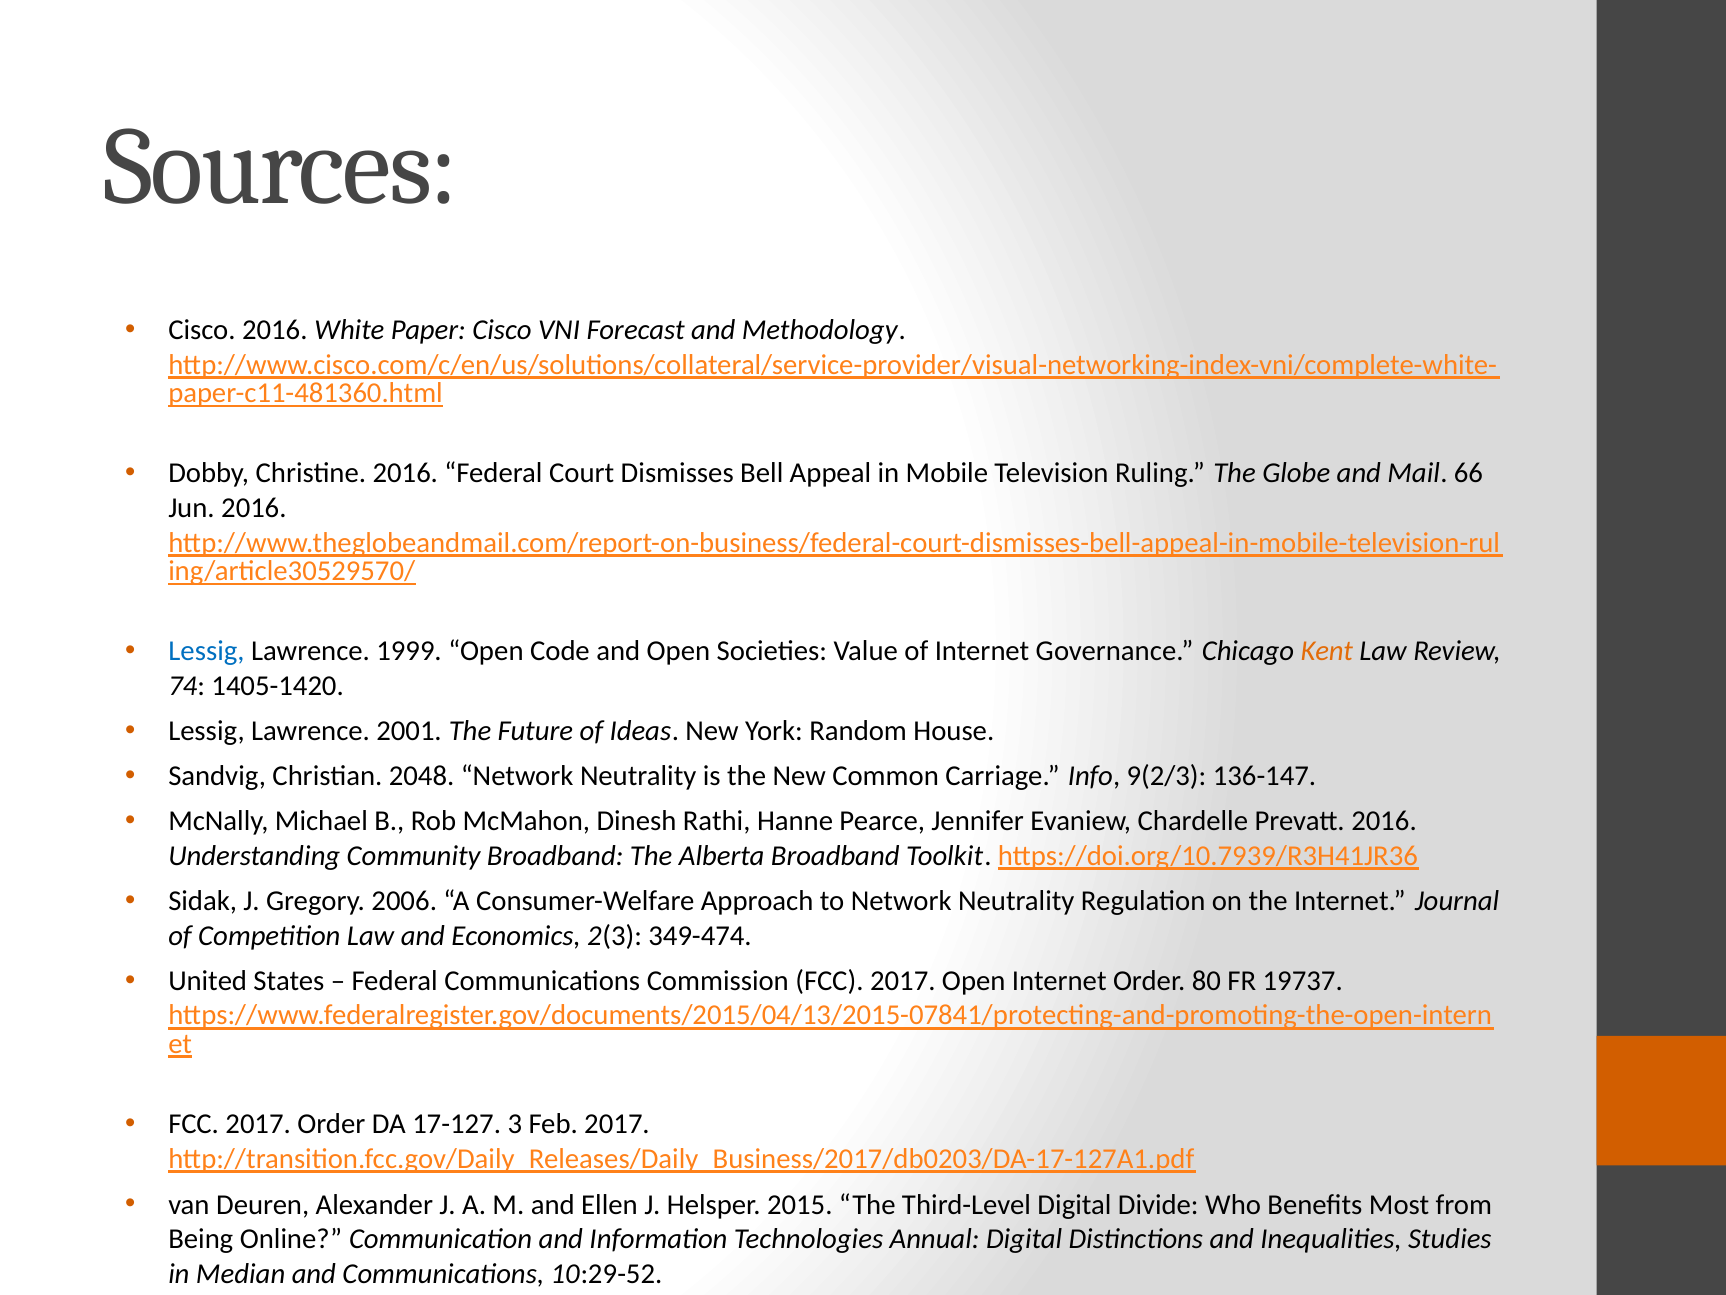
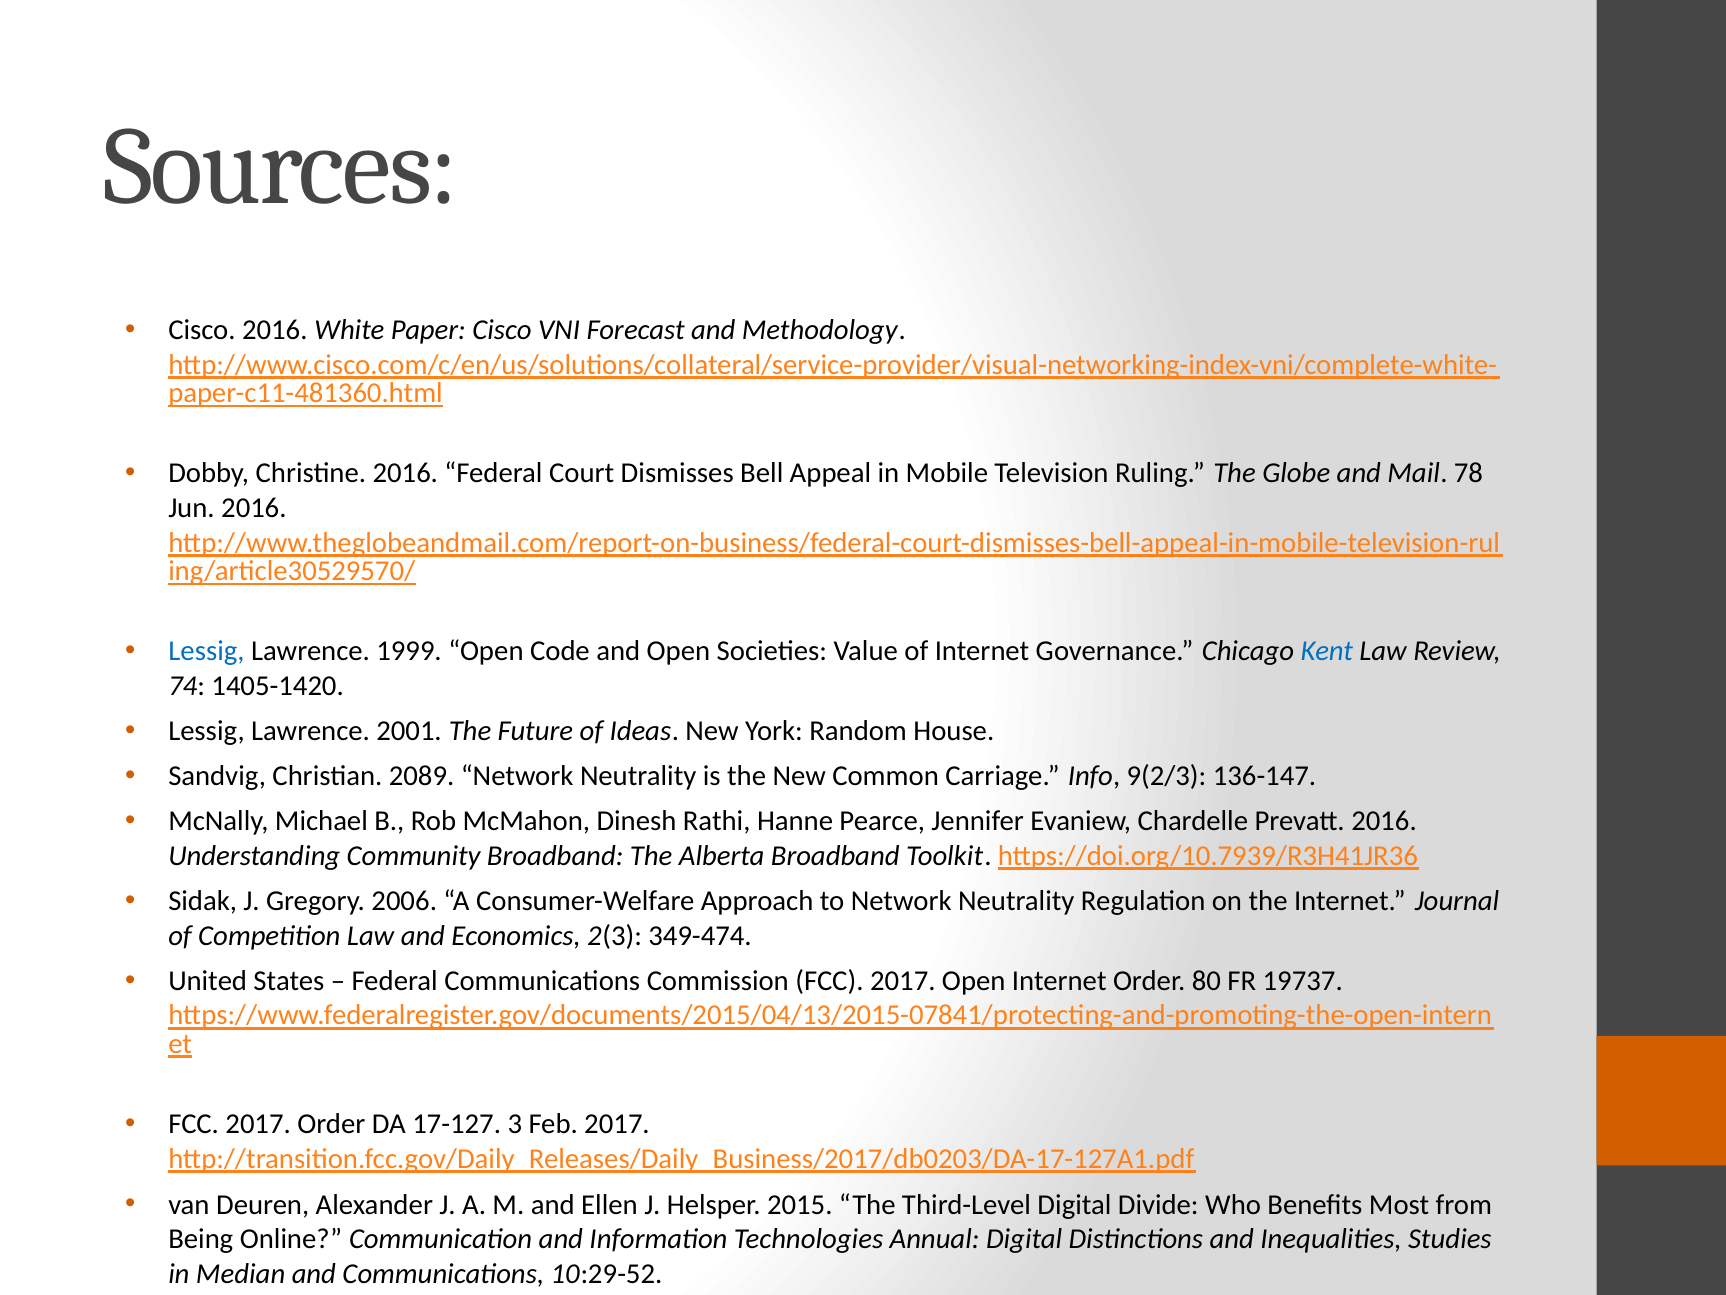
66: 66 -> 78 (1468, 473)
Kent colour: orange -> blue (1327, 651)
2048: 2048 -> 2089 (422, 776)
